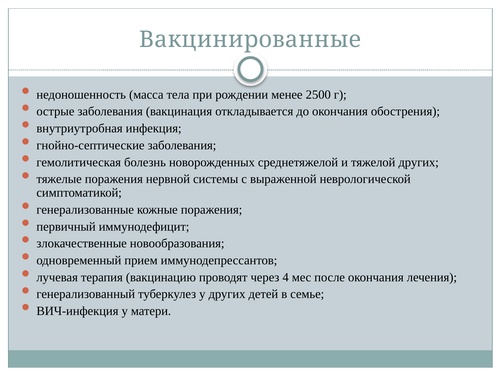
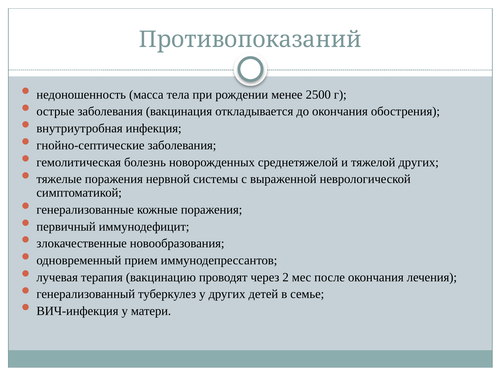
Вакцинированные: Вакцинированные -> Противопоказаний (250, 39)
4: 4 -> 2 (286, 277)
